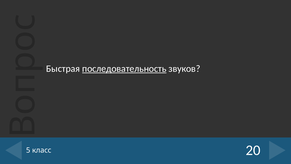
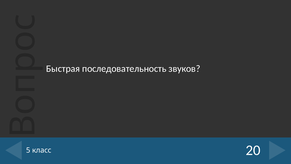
последовательность underline: present -> none (124, 69)
